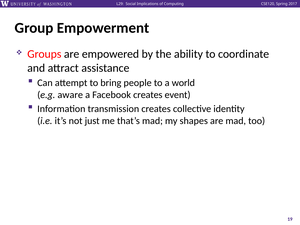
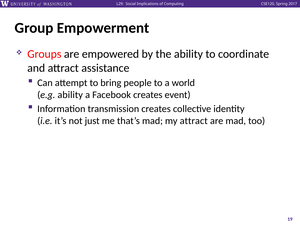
e.g aware: aware -> ability (70, 95)
my shapes: shapes -> attract (194, 121)
